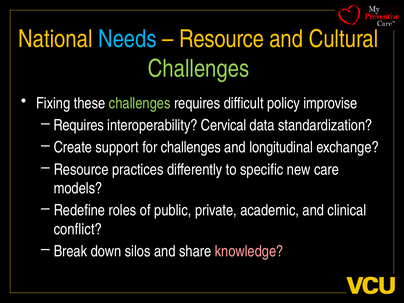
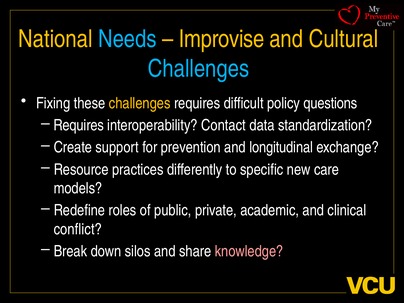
Resource: Resource -> Improvise (222, 39)
Challenges colour: light green -> light blue (199, 69)
challenges colour: light green -> yellow (140, 103)
improvise: improvise -> questions (330, 103)
Cervical: Cervical -> Contact (224, 125)
for challenges: challenges -> prevention (191, 147)
